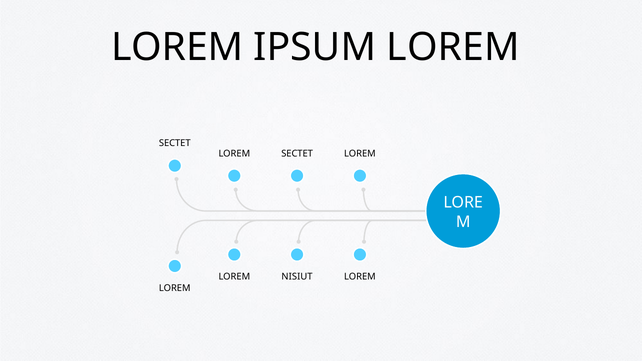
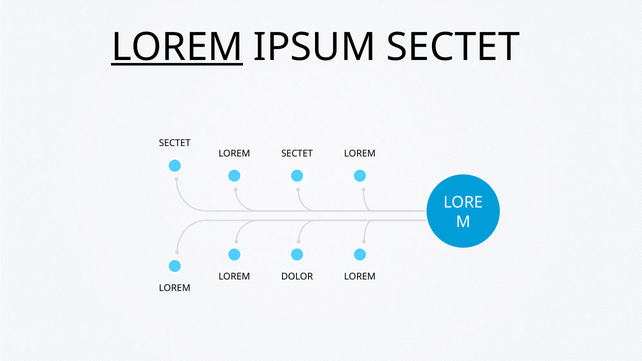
LOREM underline: none -> present (177, 47)
IPSUM LOREM: LOREM -> SECTET (453, 47)
NISIUT: NISIUT -> DOLOR (297, 277)
